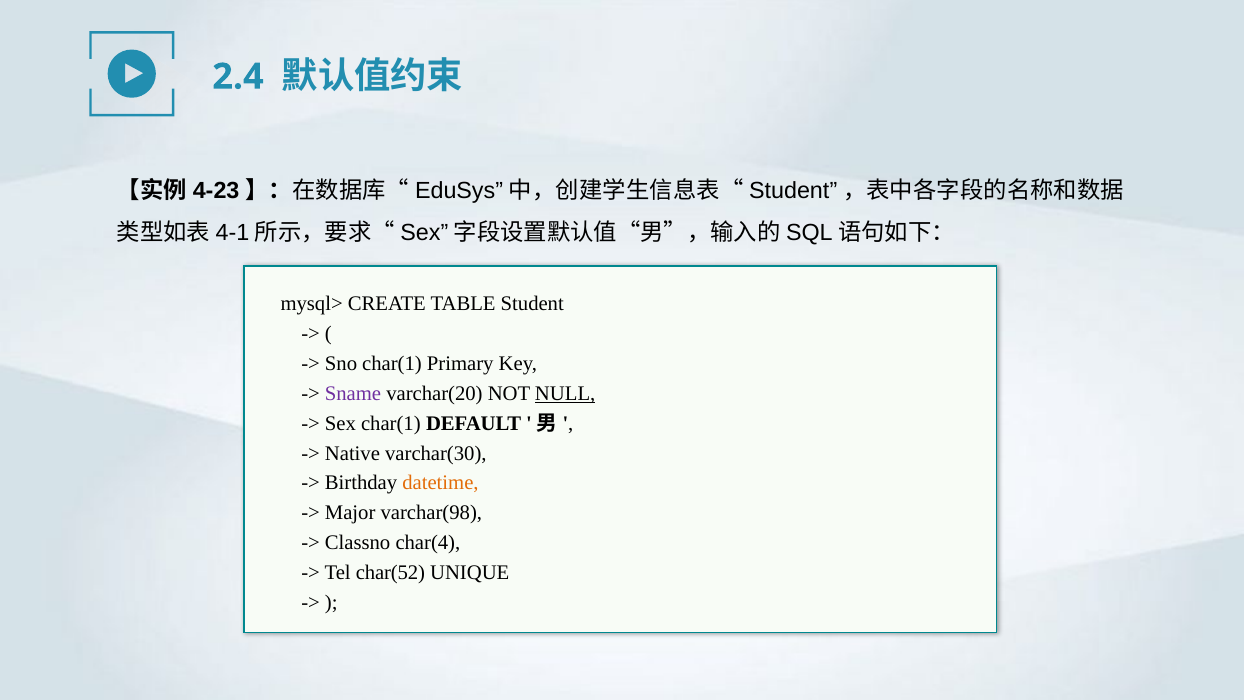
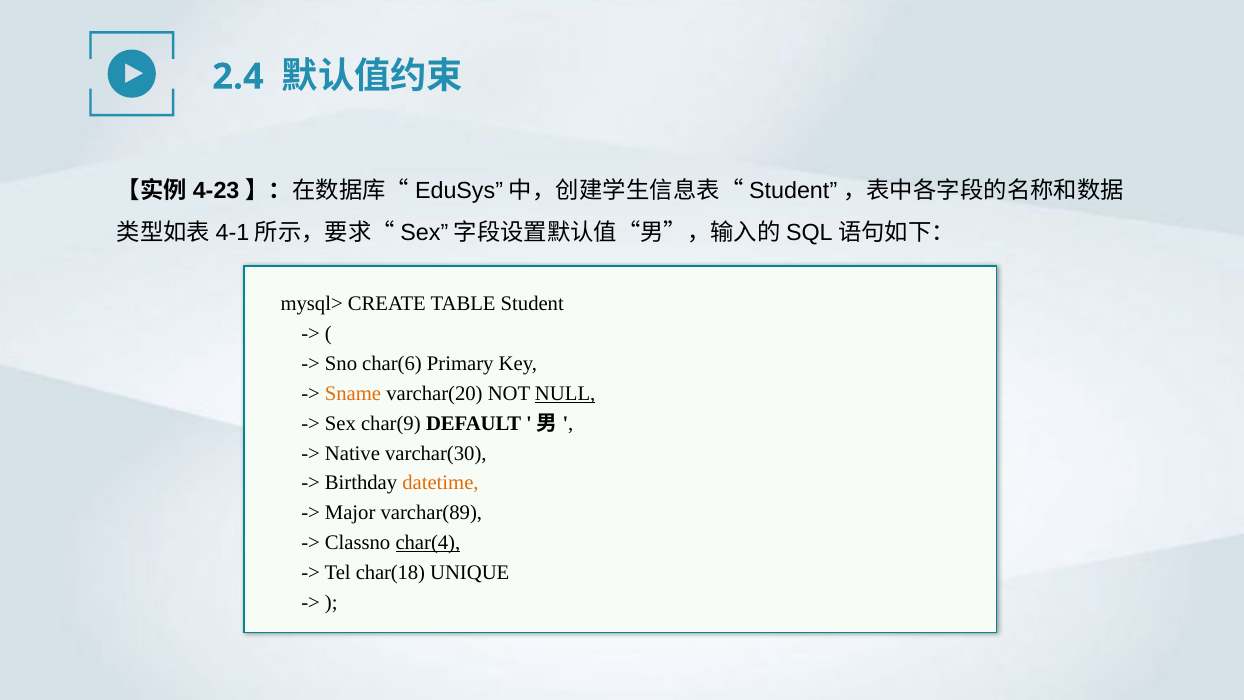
Sno char(1: char(1 -> char(6 (392, 364)
Sname colour: purple -> orange (353, 393)
Sex char(1: char(1 -> char(9 (391, 423)
varchar(98: varchar(98 -> varchar(89 (431, 513)
char(4 underline: none -> present (428, 543)
char(52: char(52 -> char(18 (390, 572)
